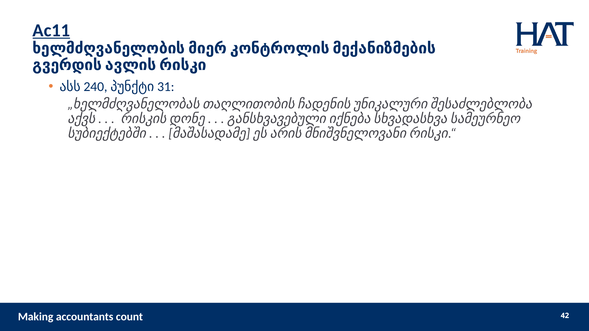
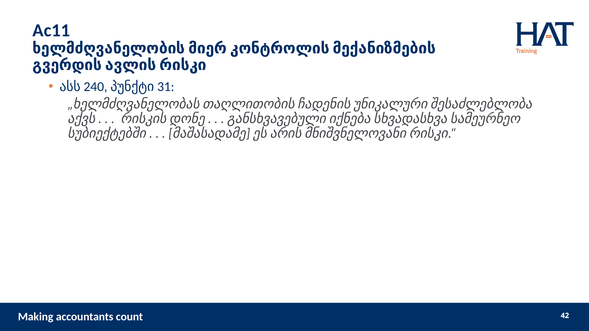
Ac11 underline: present -> none (51, 30)
